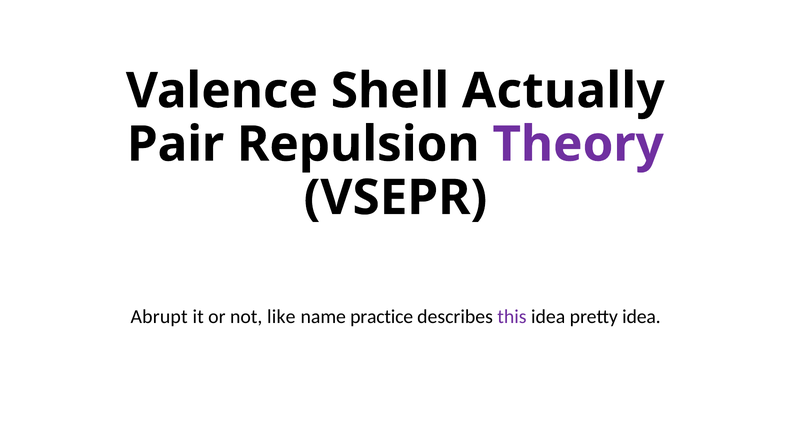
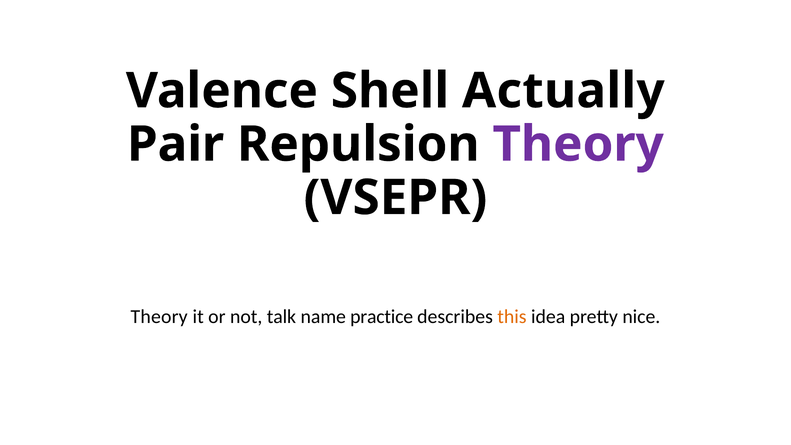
Abrupt: Abrupt -> Theory (159, 317)
like: like -> talk (281, 317)
this colour: purple -> orange (512, 317)
pretty idea: idea -> nice (641, 317)
